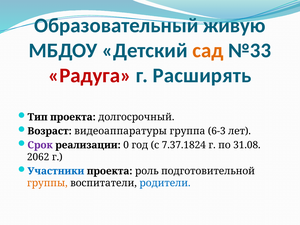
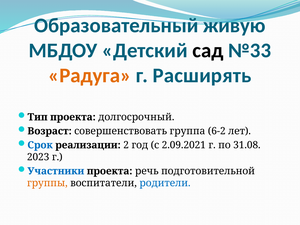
сад colour: orange -> black (208, 50)
Радуга colour: red -> orange (90, 75)
видеоаппаратуры: видеоаппаратуры -> совершенствовать (121, 131)
6-3: 6-3 -> 6-2 (217, 131)
Срок colour: purple -> blue (40, 145)
0: 0 -> 2 (126, 145)
7.37.1824: 7.37.1824 -> 2.09.2021 (184, 145)
2062: 2062 -> 2023 (38, 157)
роль: роль -> речь (147, 171)
